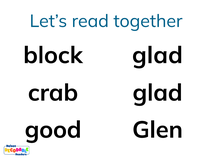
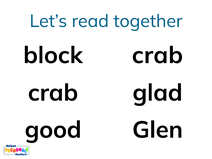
block glad: glad -> crab (157, 55)
